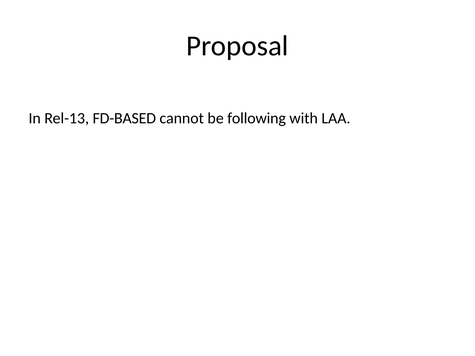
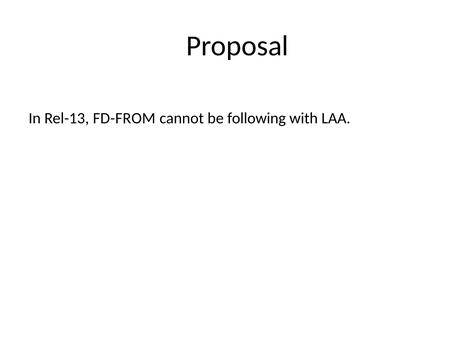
FD-BASED: FD-BASED -> FD-FROM (124, 118)
